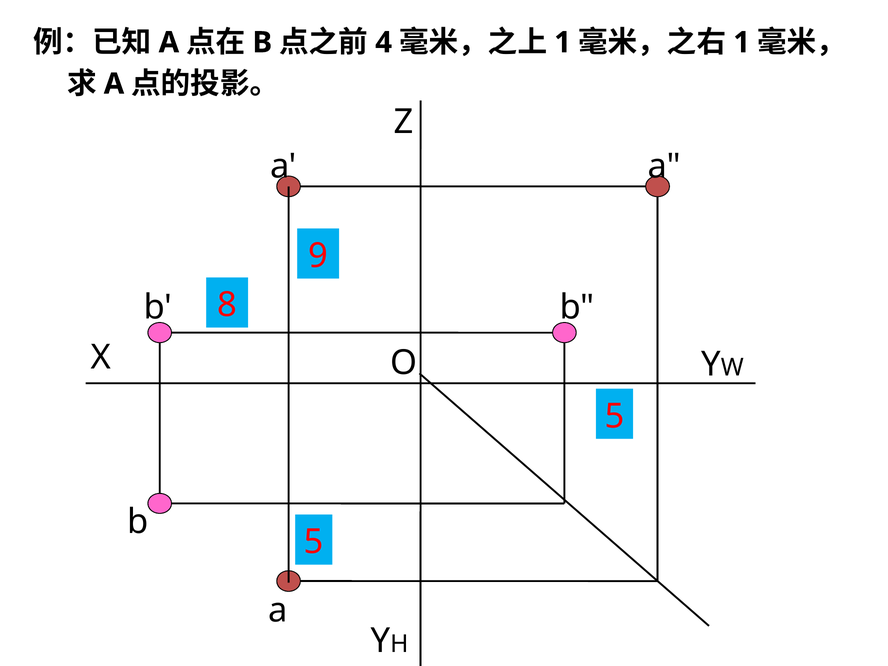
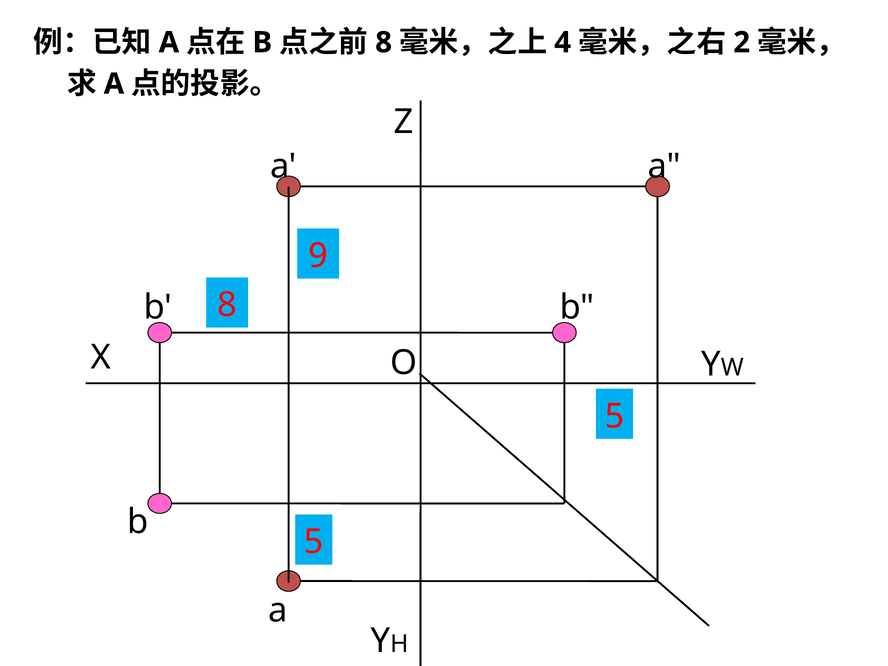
4: 4 -> 8 (384, 42)
1: 1 -> 4 (563, 42)
1: 1 -> 2 (742, 42)
